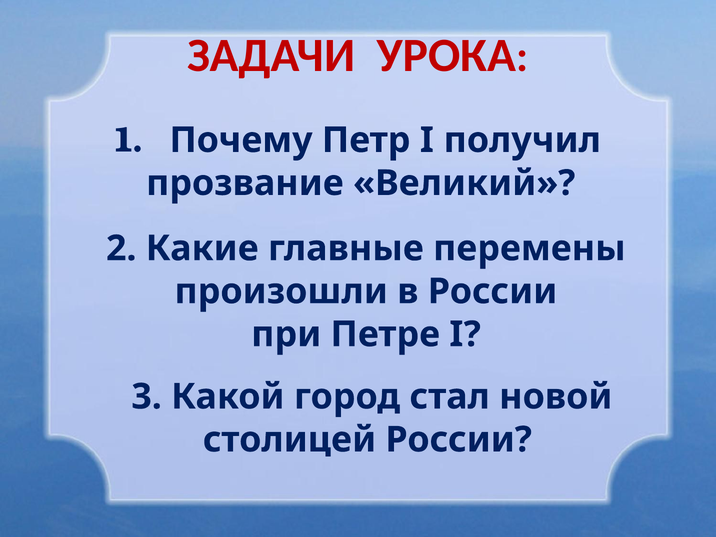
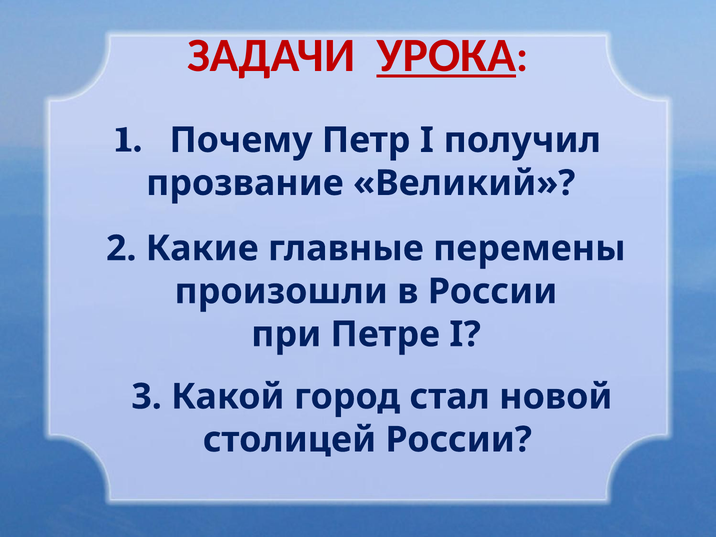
УРОКА underline: none -> present (446, 55)
